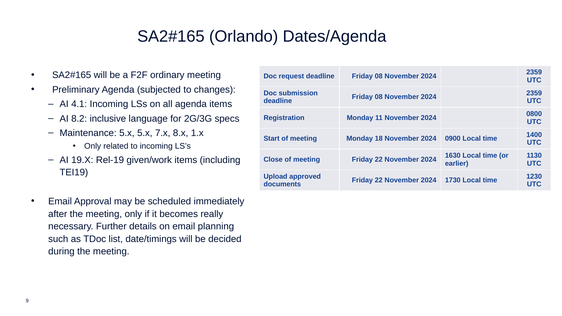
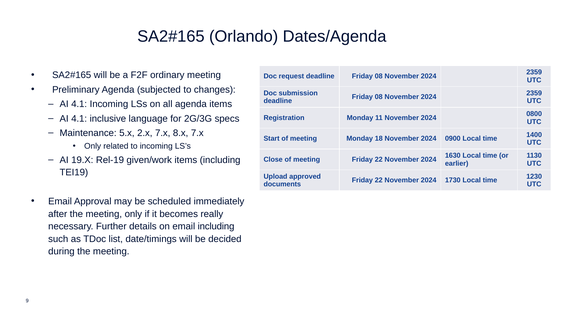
8.2: 8.2 -> 4.1 (79, 119)
5.x 5.x: 5.x -> 2.x (145, 133)
8.x 1.x: 1.x -> 7.x (197, 133)
email planning: planning -> including (216, 226)
